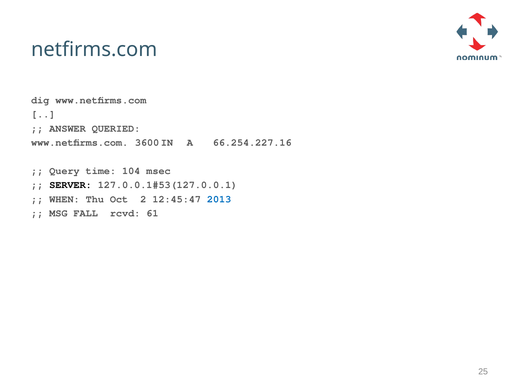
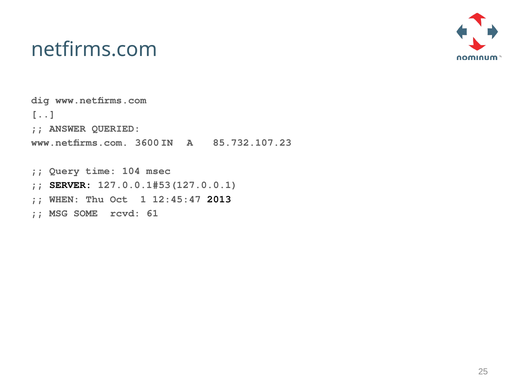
66.254.227.16: 66.254.227.16 -> 85.732.107.23 (252, 143)
2: 2 -> 1 (143, 199)
2013 colour: blue -> black (219, 199)
FALL: FALL -> SOME (86, 213)
